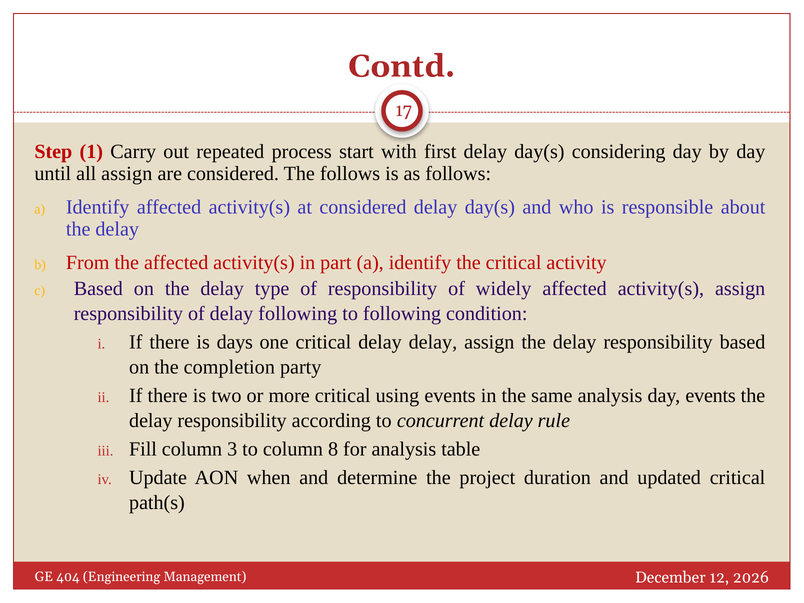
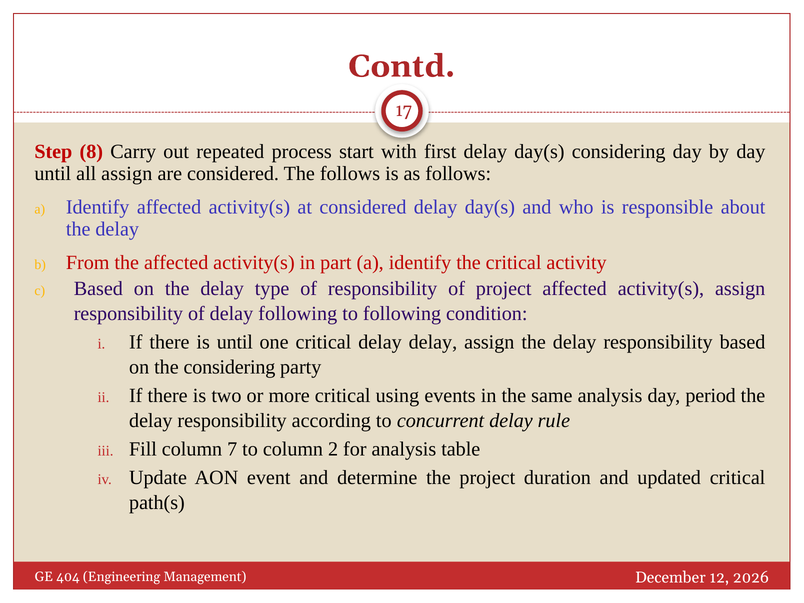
1: 1 -> 8 (91, 152)
of widely: widely -> project (504, 289)
is days: days -> until (235, 342)
the completion: completion -> considering (229, 367)
day events: events -> period (711, 396)
3: 3 -> 7 (232, 449)
8: 8 -> 2 (333, 449)
when: when -> event (269, 478)
